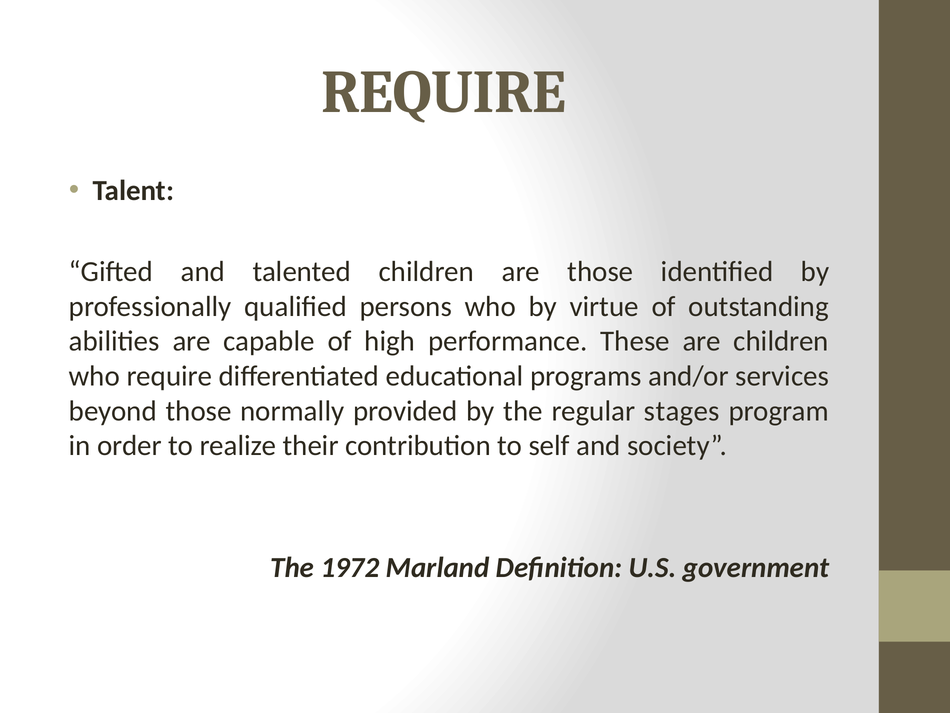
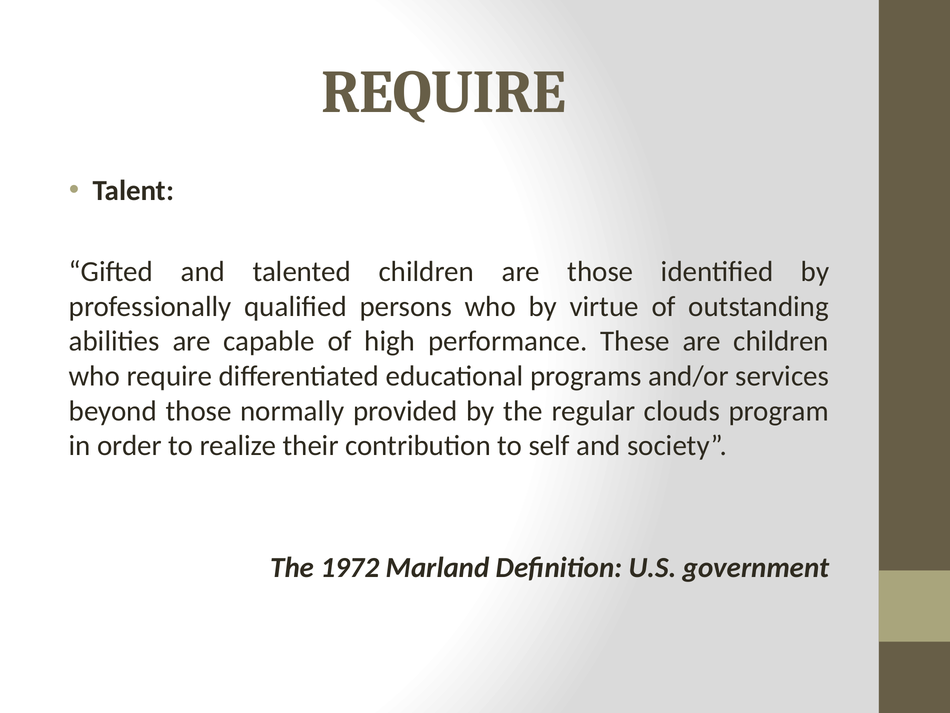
stages: stages -> clouds (682, 411)
